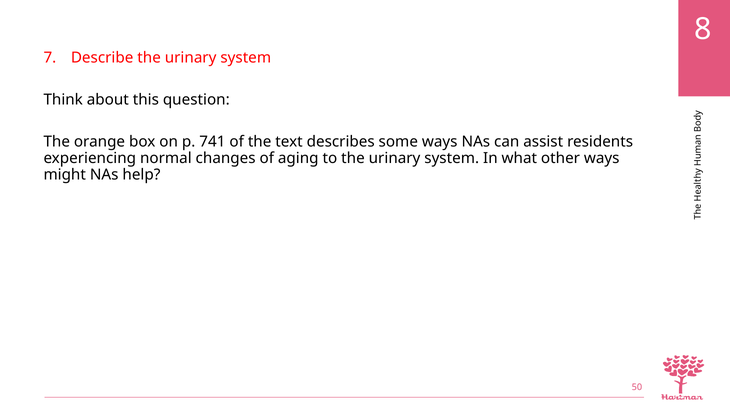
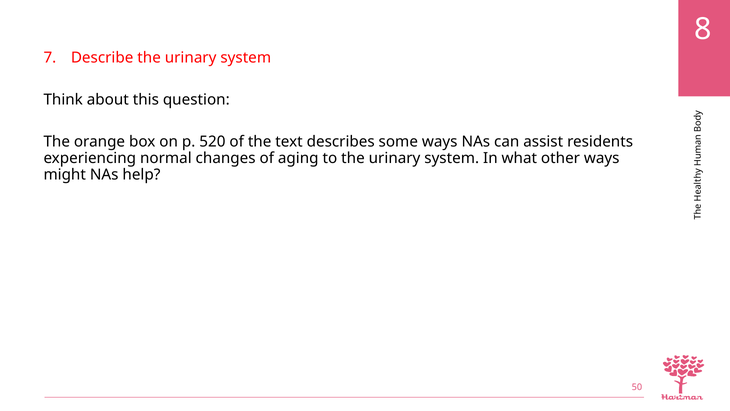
741: 741 -> 520 (212, 142)
